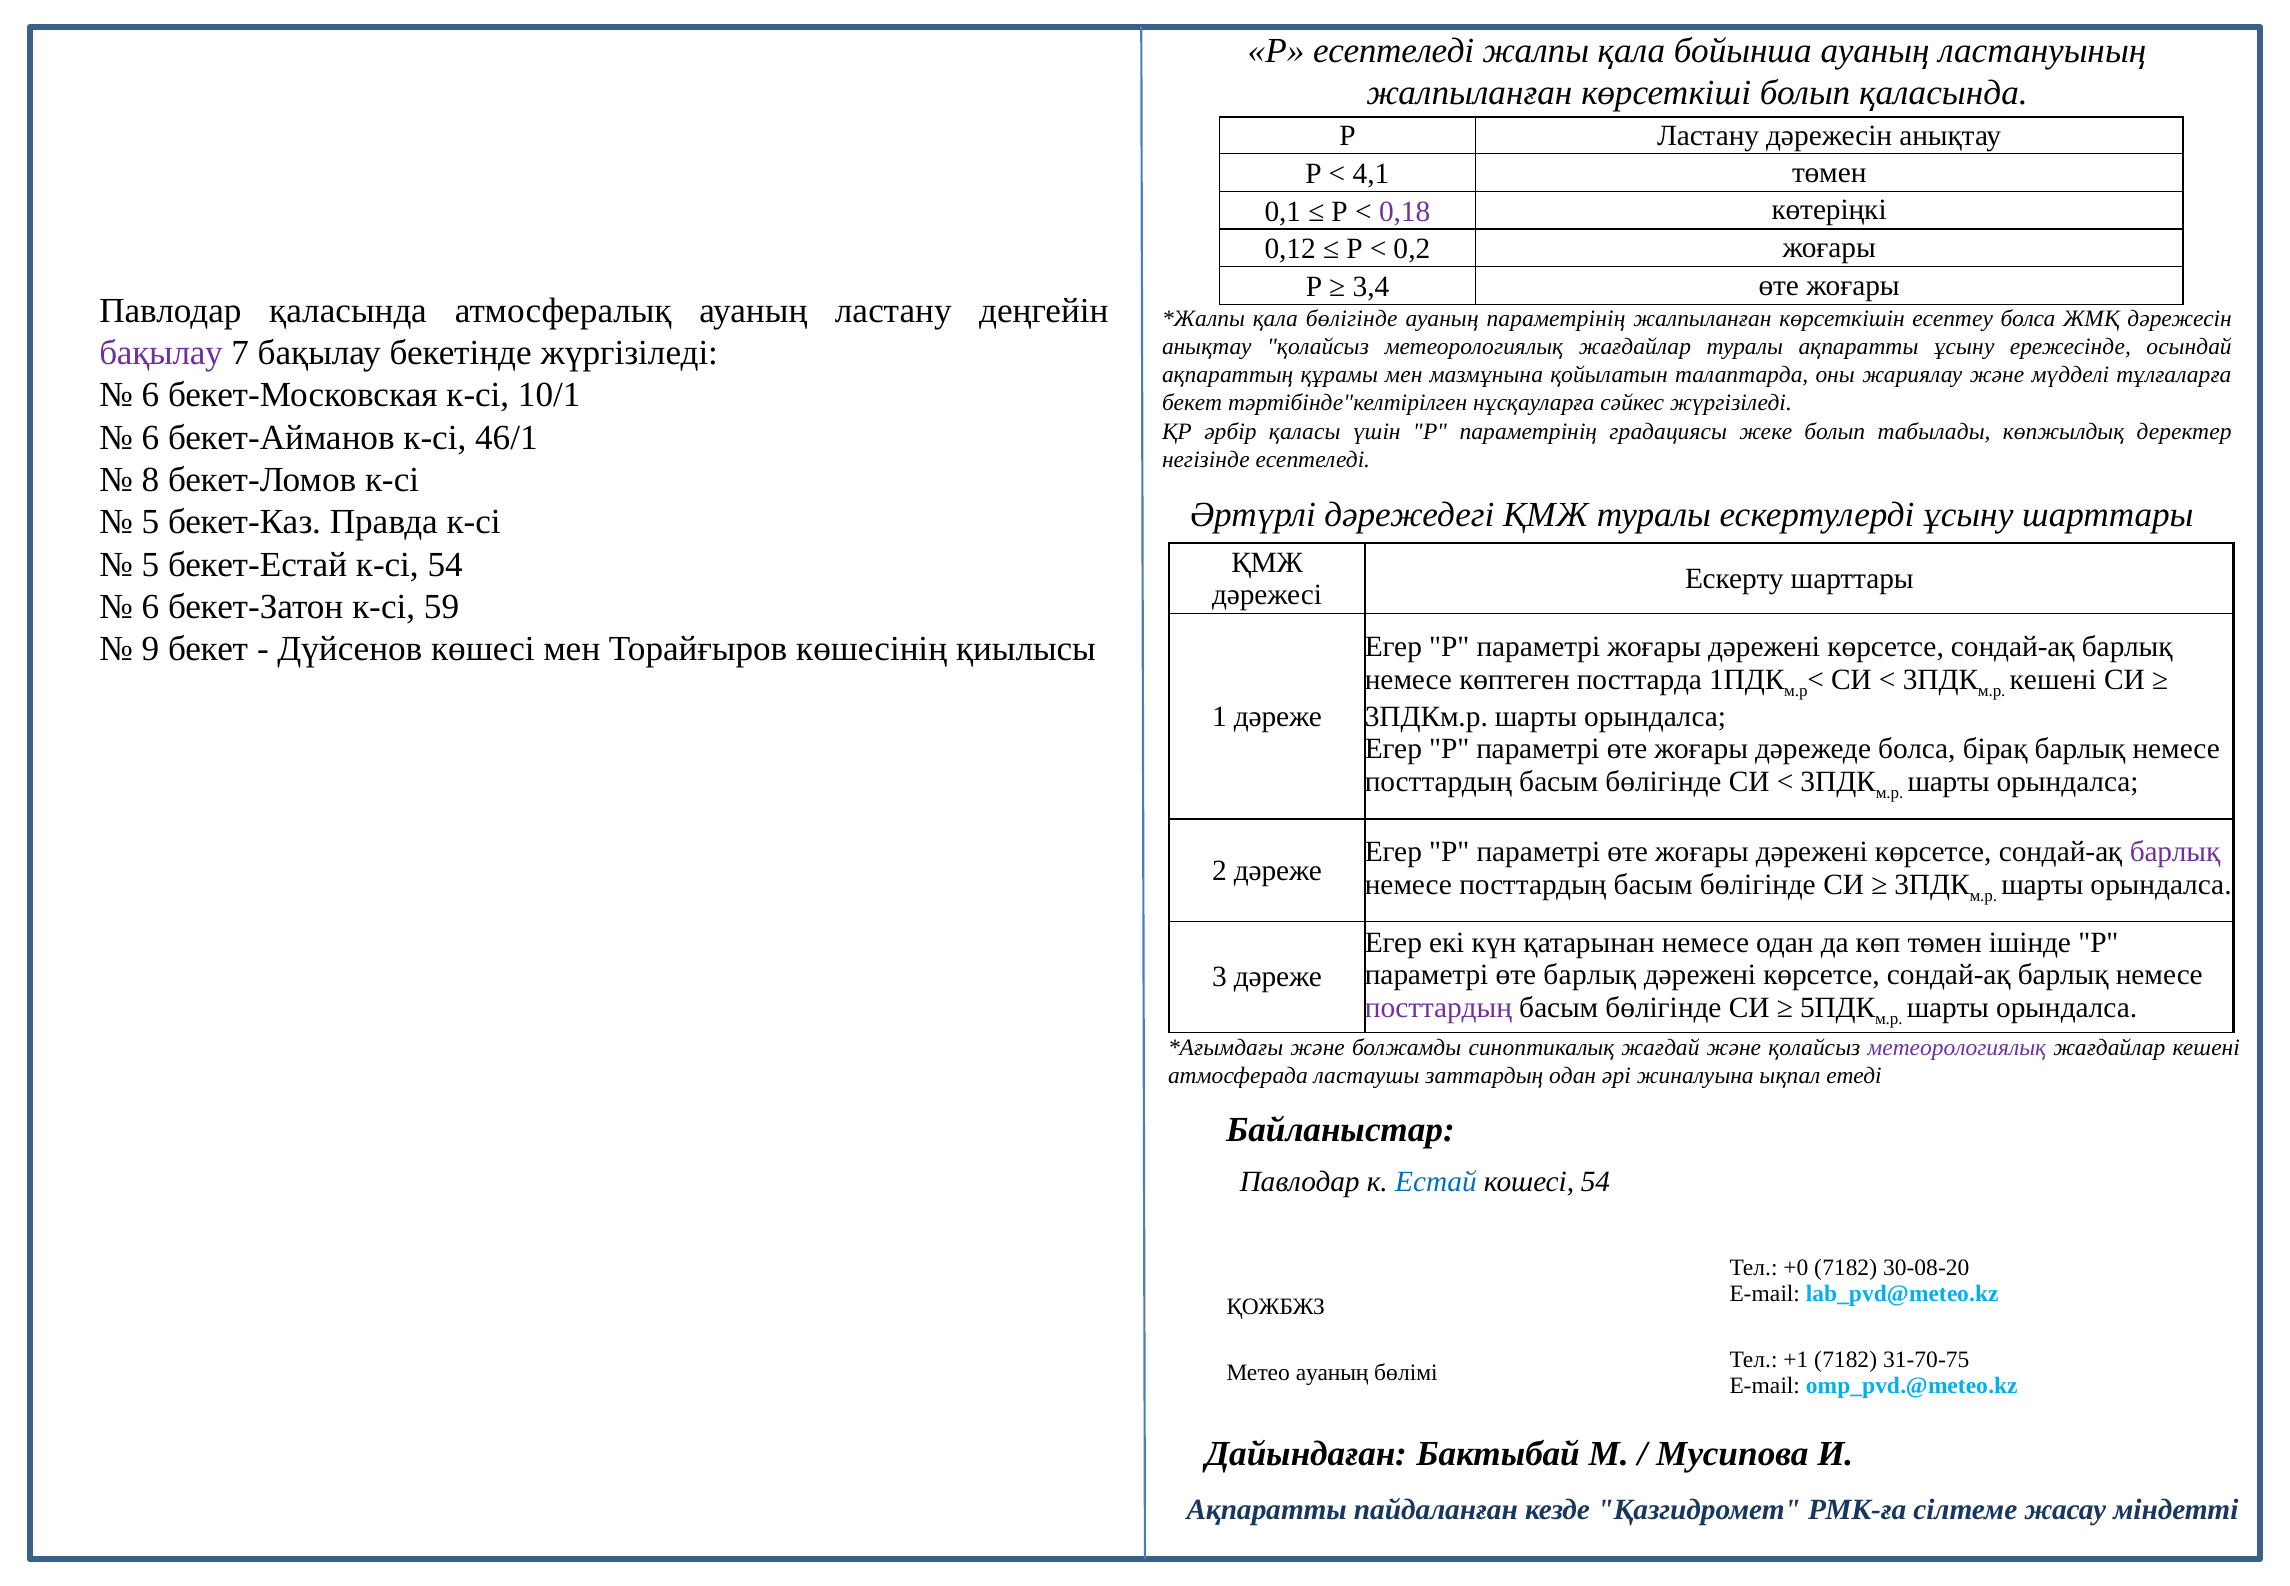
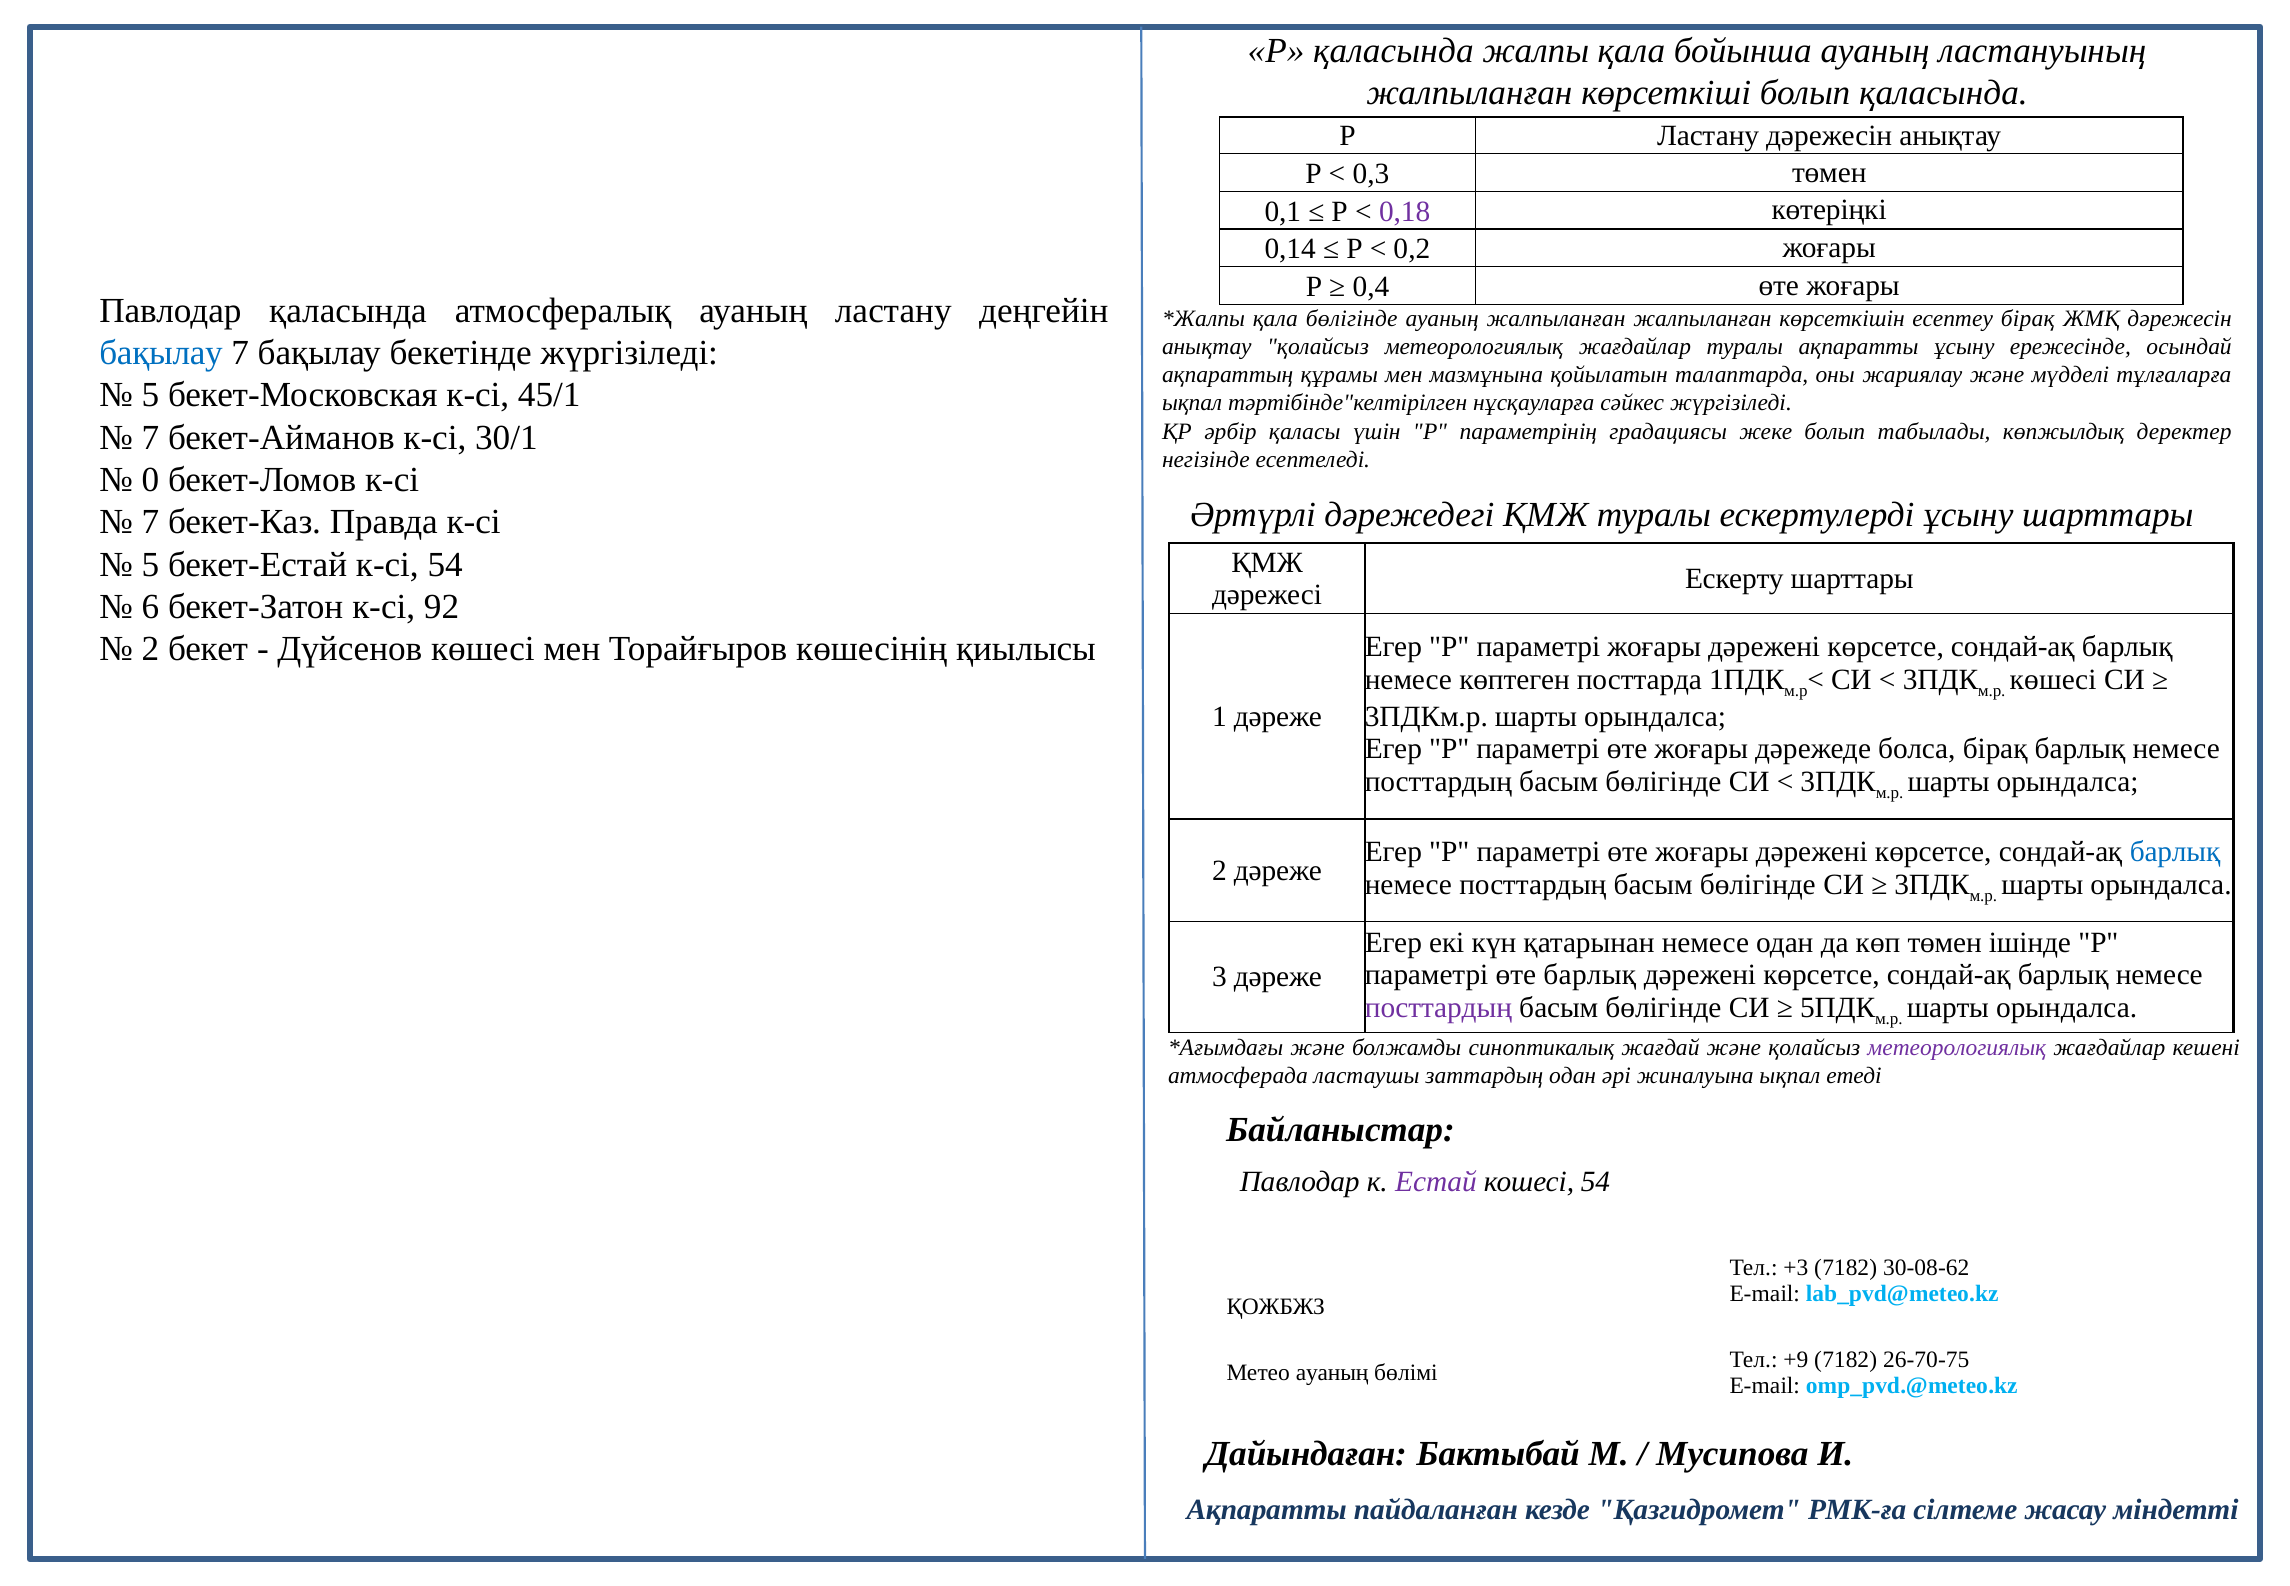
Р есептеледі: есептеледі -> қаласында (1393, 50)
4,1: 4,1 -> 0,3 (1371, 174)
0,12: 0,12 -> 0,14 (1290, 249)
3,4: 3,4 -> 0,4 (1371, 287)
ауаның параметрінің: параметрінің -> жалпыланған (1556, 319)
есептеу болса: болса -> бірақ (2028, 319)
бақылау colour: purple -> blue (161, 353)
6: 6 -> 5 (150, 395)
10/1: 10/1 -> 45/1 (549, 395)
бекет: бекет -> ықпал (1192, 403)
6: 6 -> 7 (150, 437)
46/1: 46/1 -> 30/1 (506, 437)
8: 8 -> 0 (150, 480)
5: 5 -> 7 (150, 522)
59: 59 -> 92 (442, 606)
9: 9 -> 2 (150, 649)
кешені: кешені -> көшесі (2053, 679)
барлық colour: purple -> blue (2175, 852)
Естай colour: blue -> purple (1436, 1181)
+0: +0 -> +3 (1796, 1267)
30-08-20: 30-08-20 -> 30-08-62 (1926, 1267)
+1: +1 -> +9 (1796, 1359)
31-70-75: 31-70-75 -> 26-70-75 (1926, 1359)
